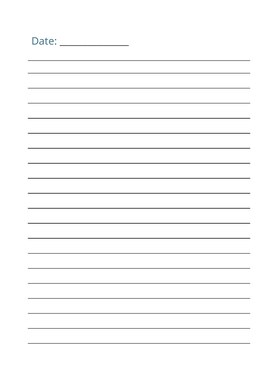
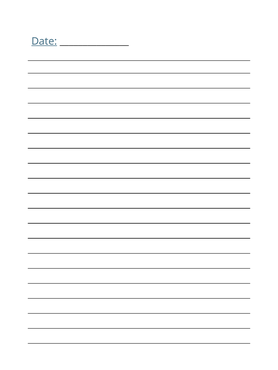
Date underline: none -> present (44, 41)
